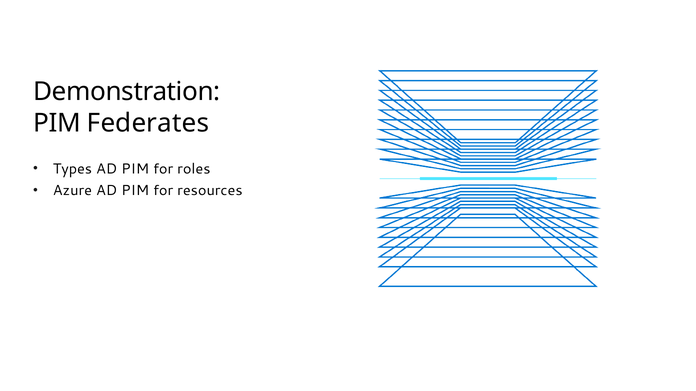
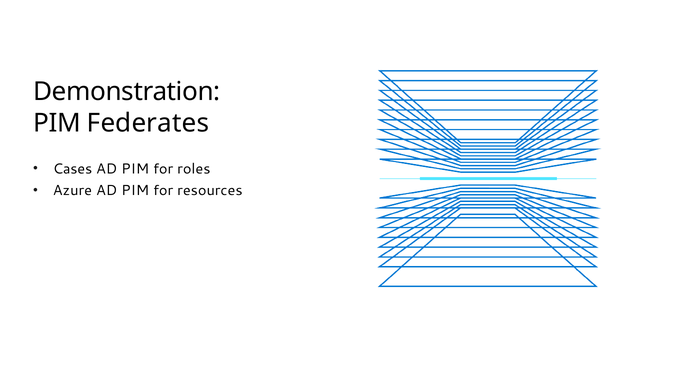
Types: Types -> Cases (72, 169)
